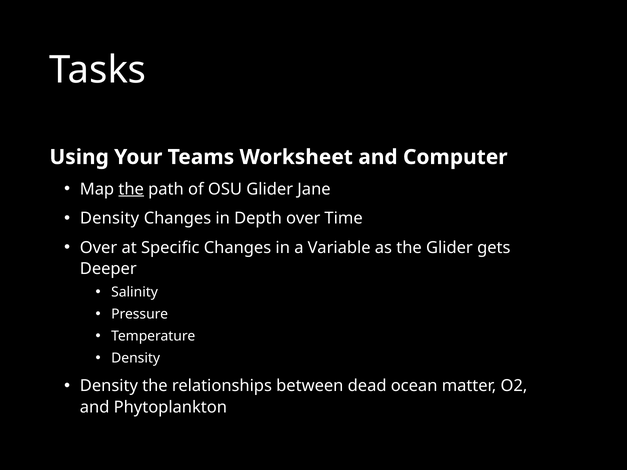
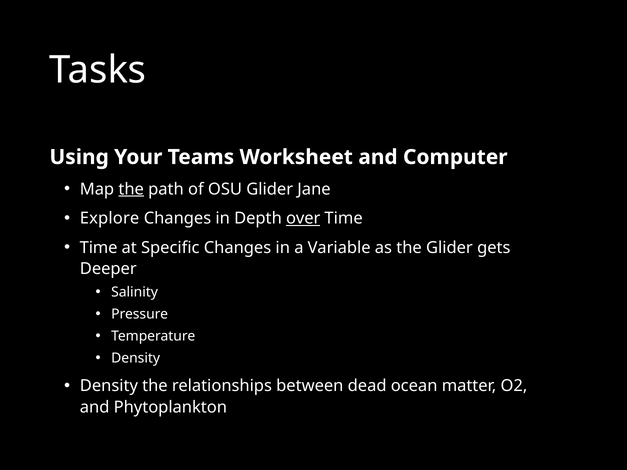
Density: Density -> Explore (110, 218)
over underline: none -> present (303, 218)
Over: Over -> Time (99, 248)
